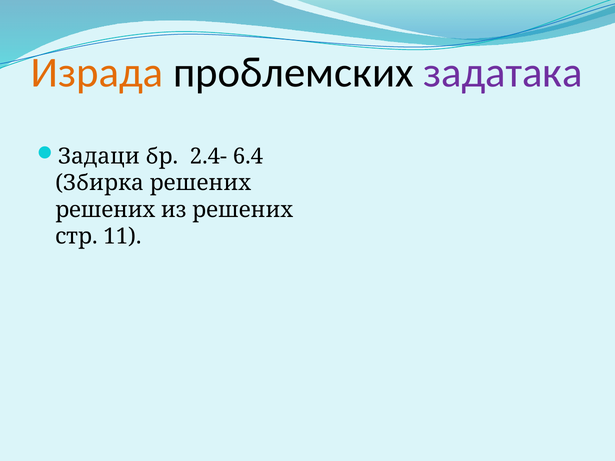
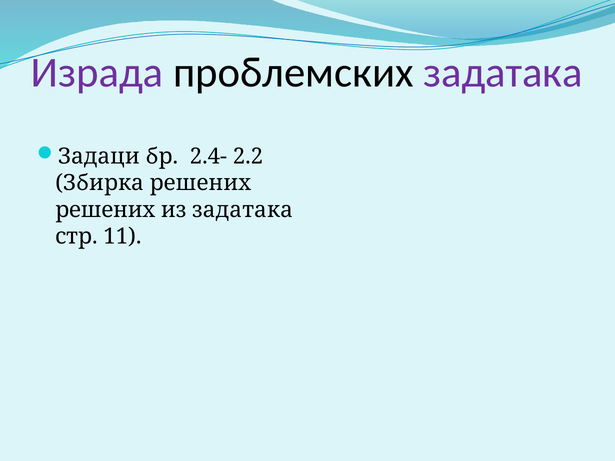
Израда colour: orange -> purple (97, 73)
6.4: 6.4 -> 2.2 (248, 157)
из решених: решених -> задатака (243, 210)
